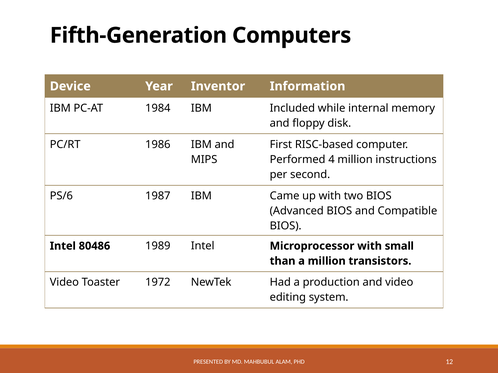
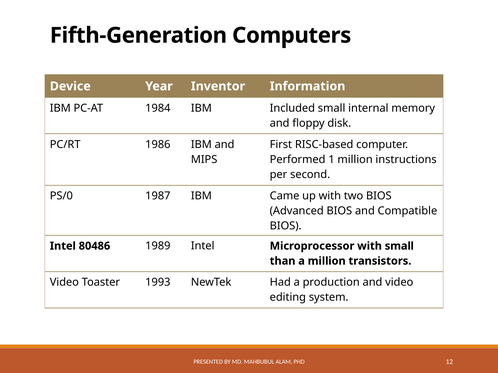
Included while: while -> small (332, 108)
4: 4 -> 1 (332, 160)
PS/6: PS/6 -> PS/0 (61, 196)
1972: 1972 -> 1993 (158, 283)
